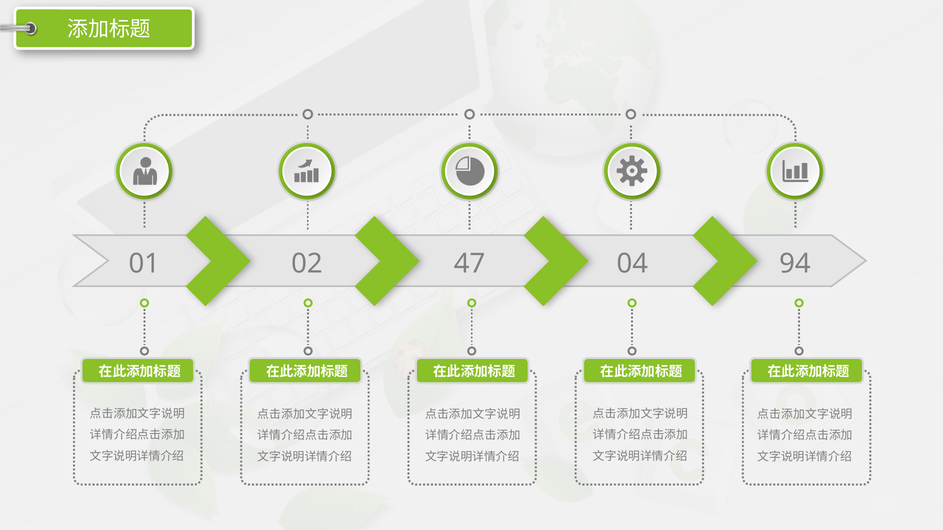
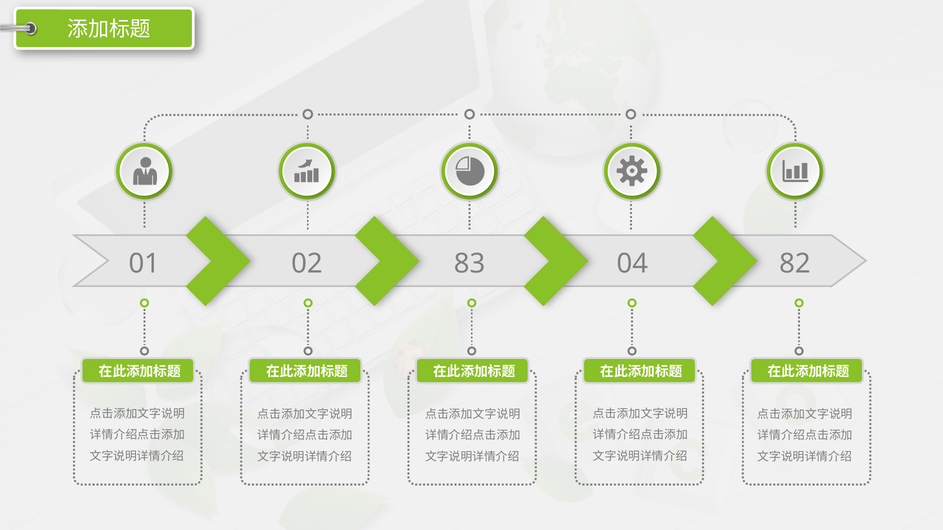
47: 47 -> 83 (470, 264)
94: 94 -> 82 (795, 264)
